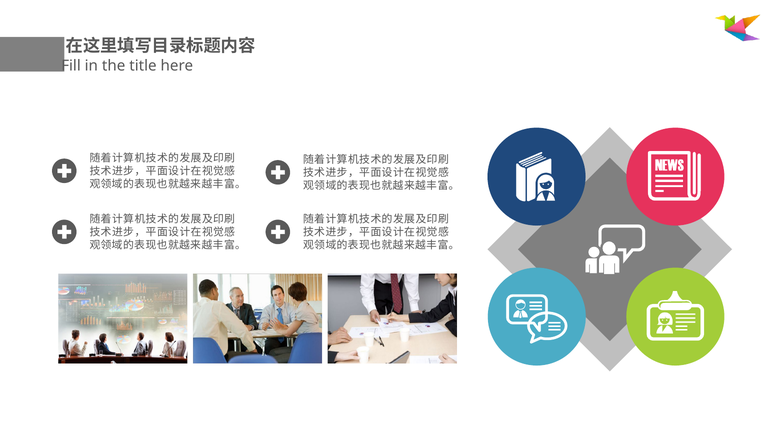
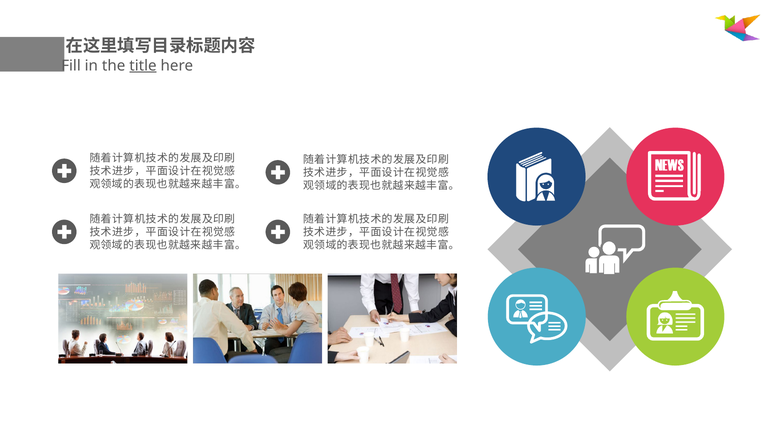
title underline: none -> present (143, 66)
